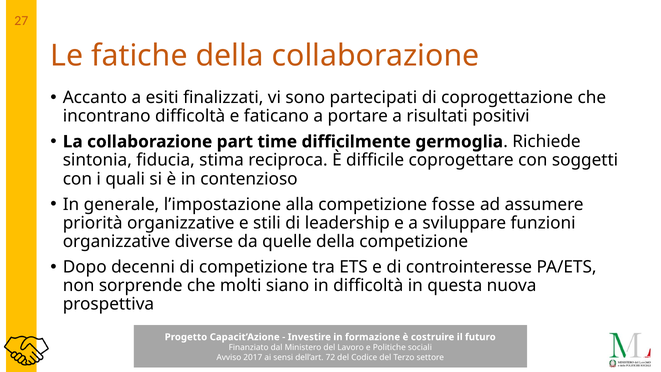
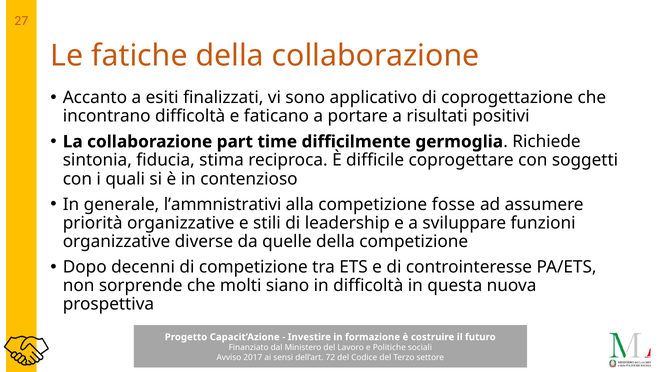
partecipati: partecipati -> applicativo (373, 98)
l’impostazione: l’impostazione -> l’ammnistrativi (223, 204)
